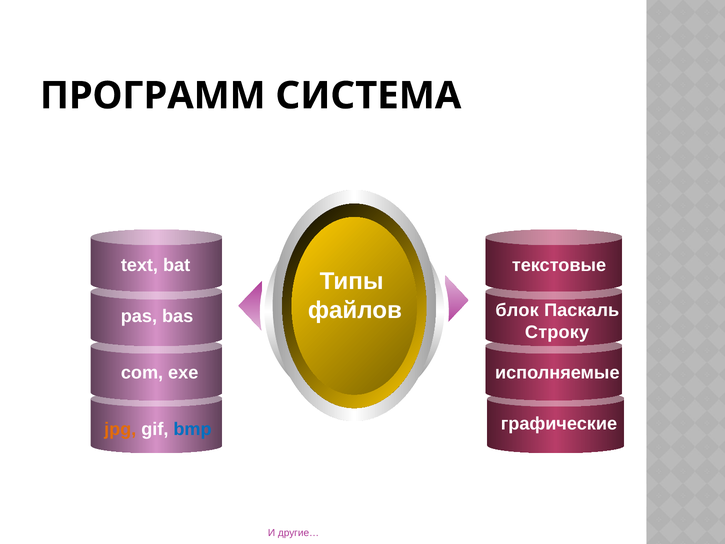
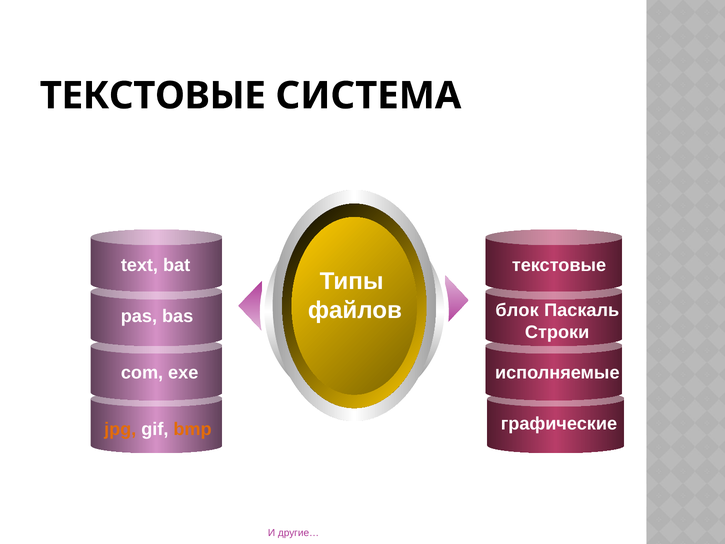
ПРОГРАММ: ПРОГРАММ -> ТЕКСТОВЫЕ (153, 96)
Строку: Строку -> Строки (557, 332)
bmp colour: blue -> orange (193, 429)
